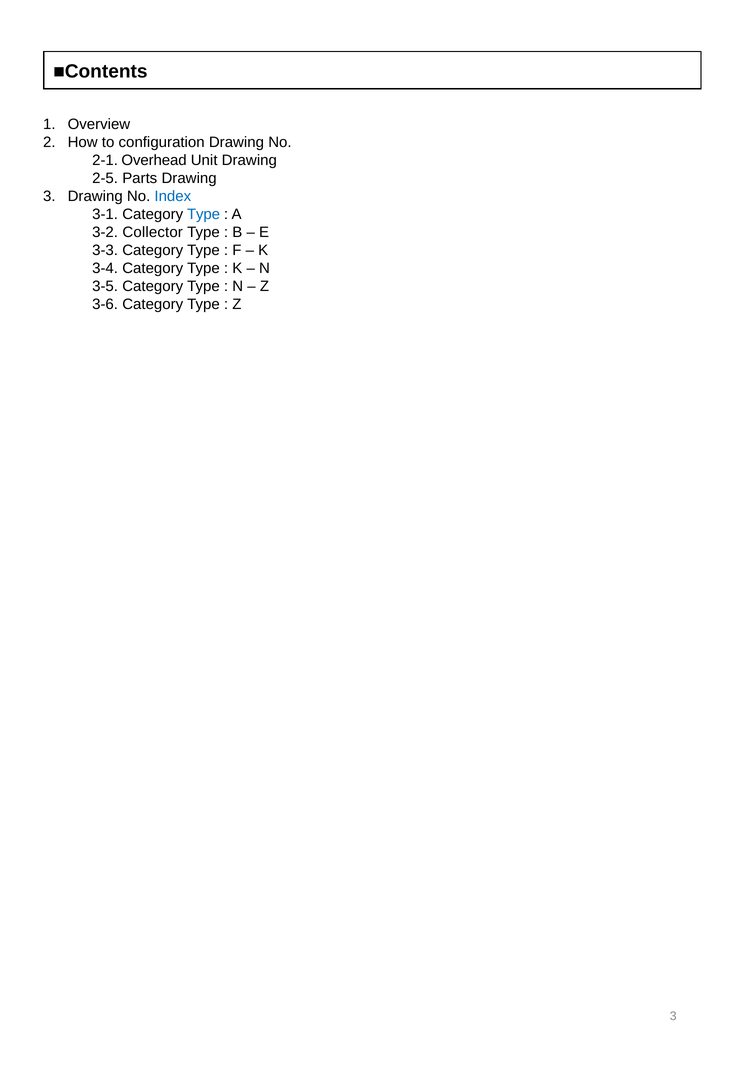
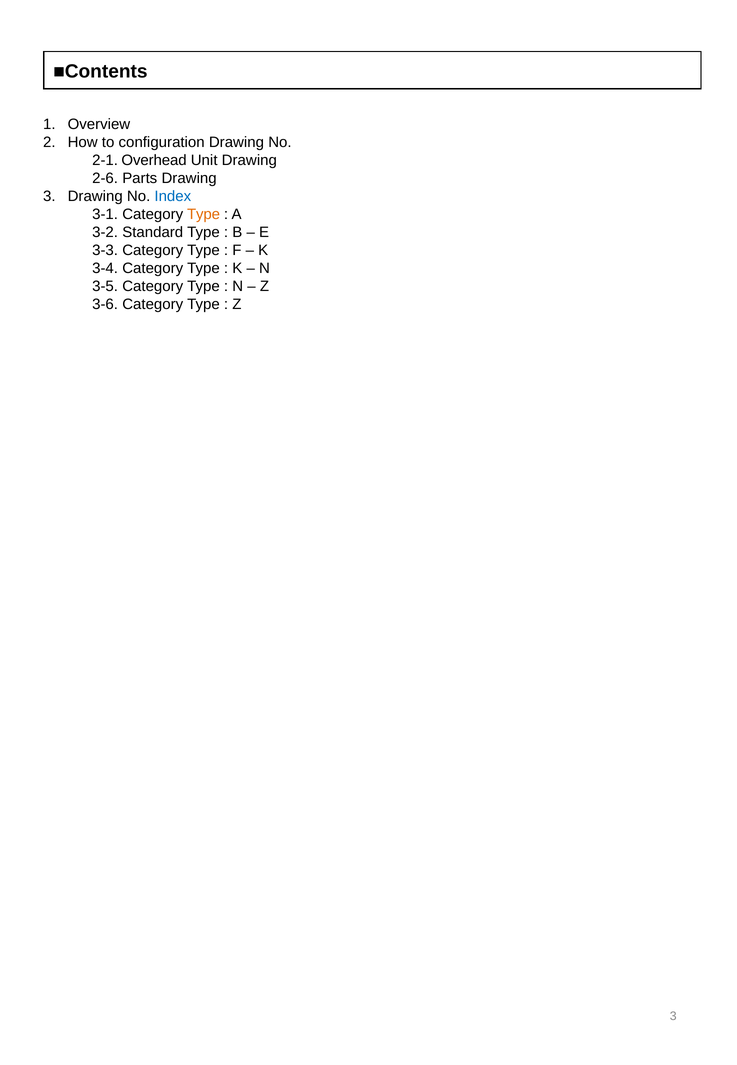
2-5: 2-5 -> 2-6 (105, 178)
Type colour: blue -> orange (204, 214)
Collector: Collector -> Standard (153, 232)
